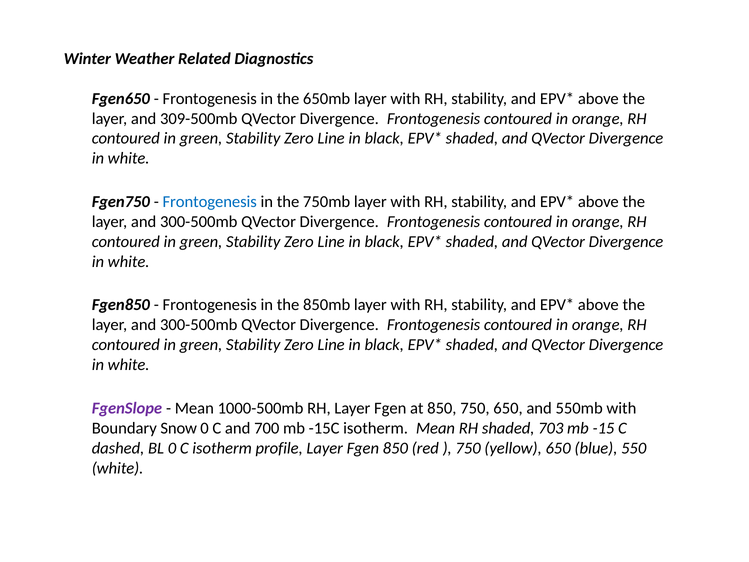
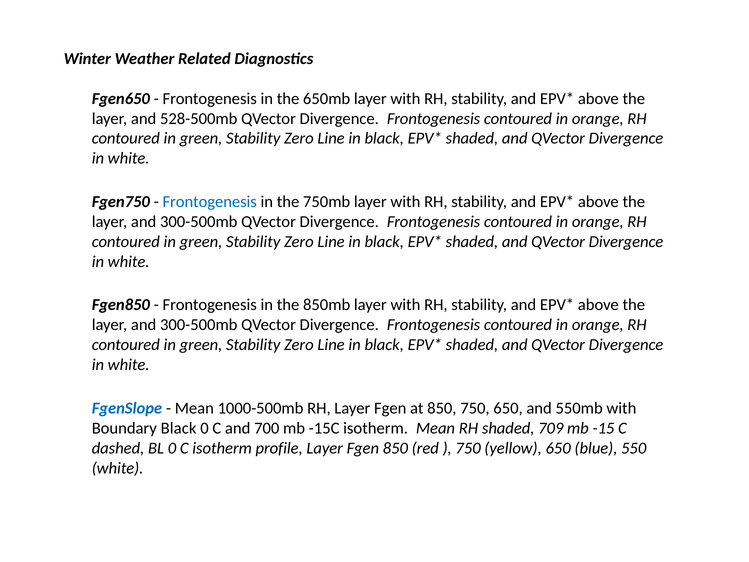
309-500mb: 309-500mb -> 528-500mb (199, 118)
FgenSlope colour: purple -> blue (127, 408)
Boundary Snow: Snow -> Black (179, 428)
703: 703 -> 709 (551, 428)
